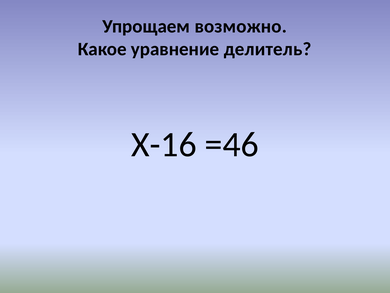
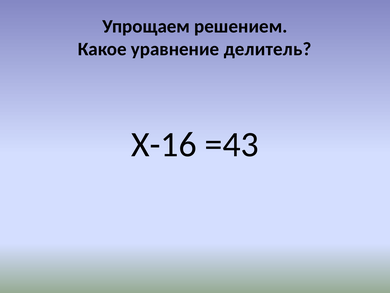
возможно: возможно -> решением (241, 26)
=46: =46 -> =43 (232, 144)
